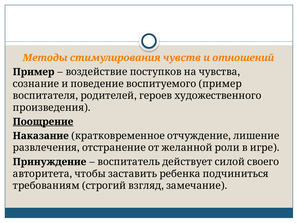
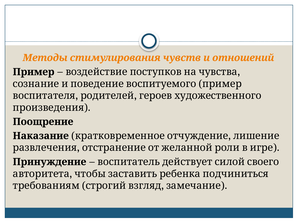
Поощрение underline: present -> none (43, 122)
